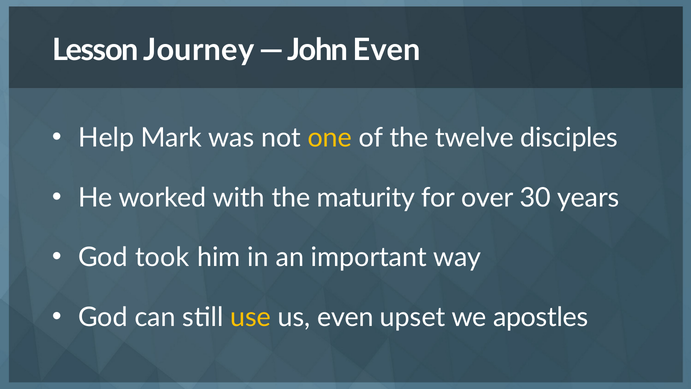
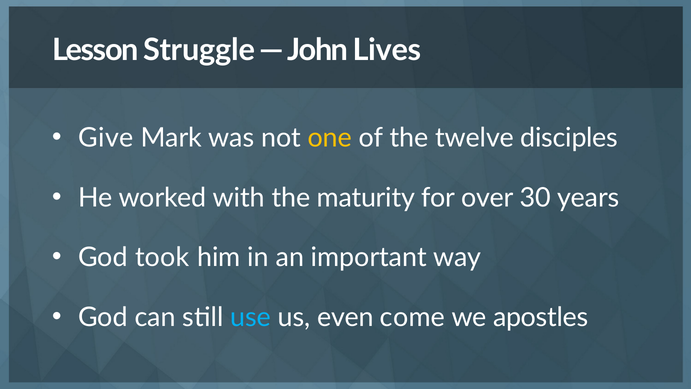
Journey: Journey -> Struggle (199, 50)
John Even: Even -> Lives (387, 50)
Help: Help -> Give (106, 138)
use colour: yellow -> light blue (251, 317)
upset: upset -> come (413, 317)
